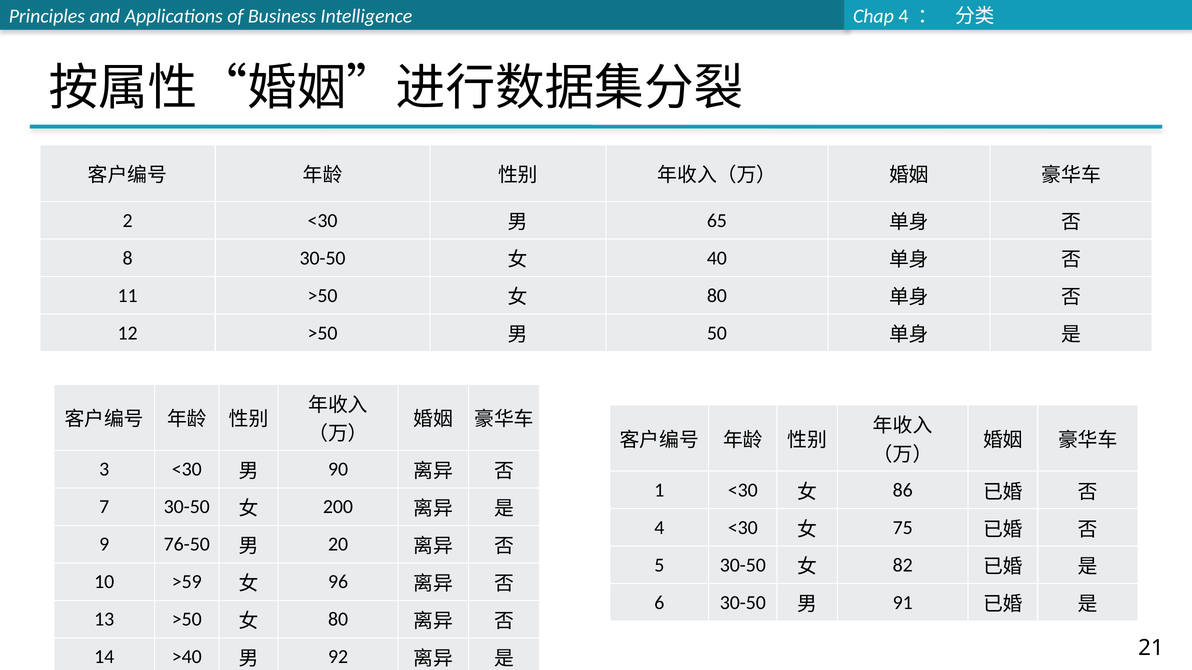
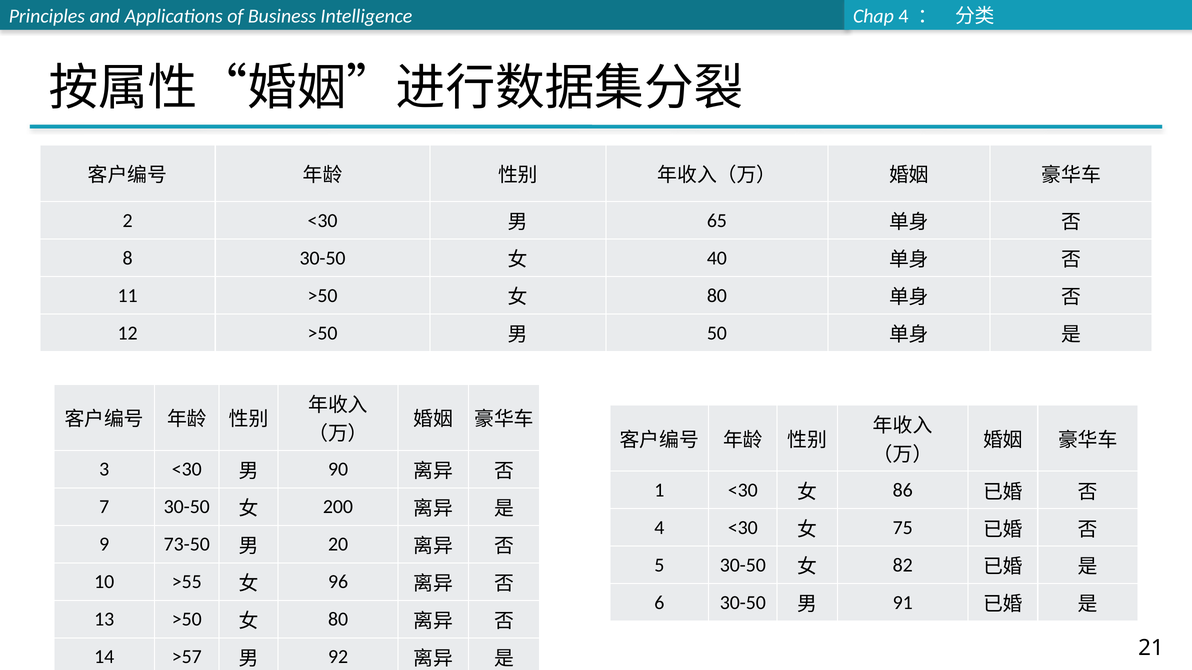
76-50: 76-50 -> 73-50 (187, 545)
>59: >59 -> >55 (187, 582)
>40: >40 -> >57 (187, 657)
